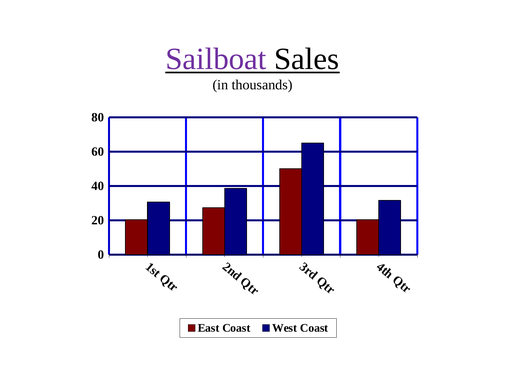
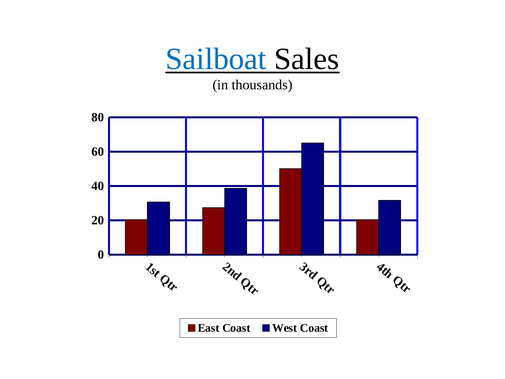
Sailboat colour: purple -> blue (216, 59)
